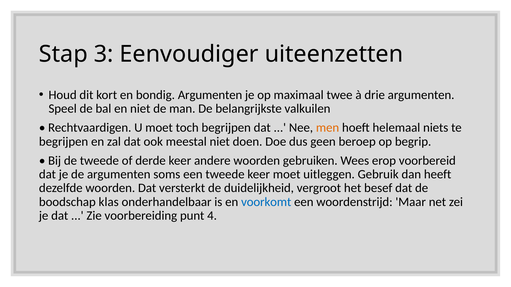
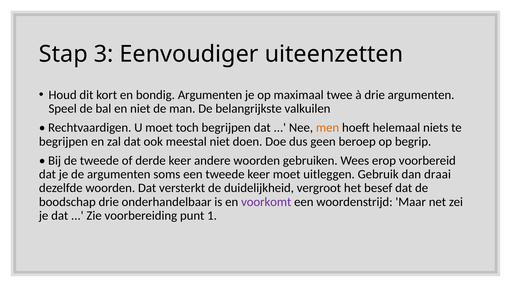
heeft: heeft -> draai (438, 175)
boodschap klas: klas -> drie (109, 202)
voorkomt colour: blue -> purple (266, 202)
4: 4 -> 1 (212, 216)
